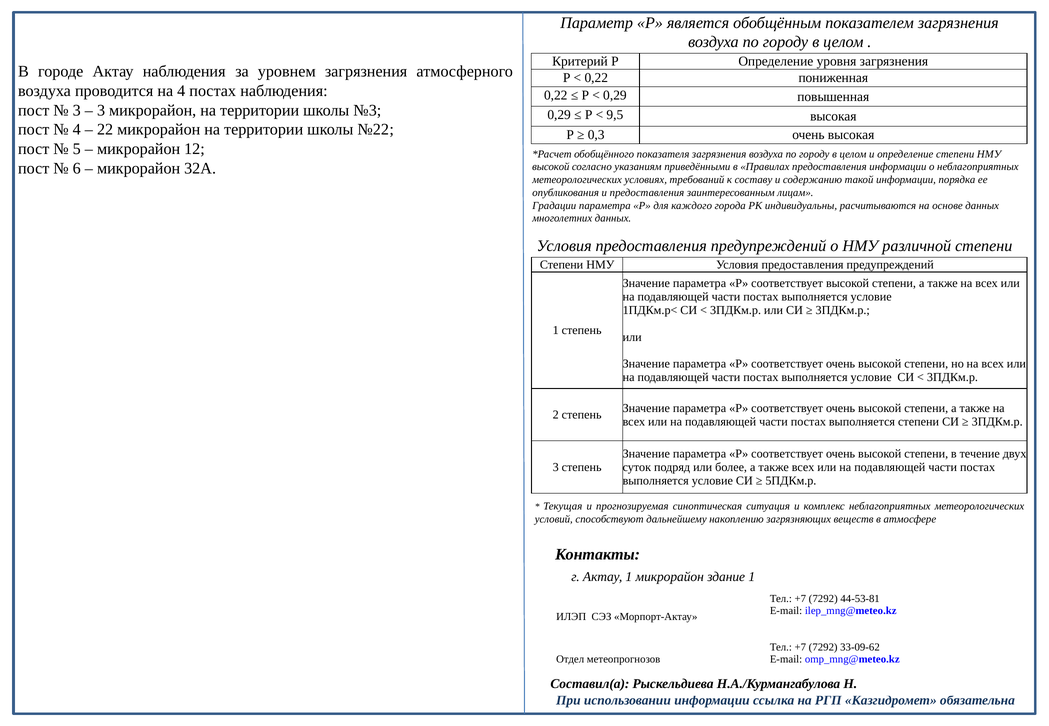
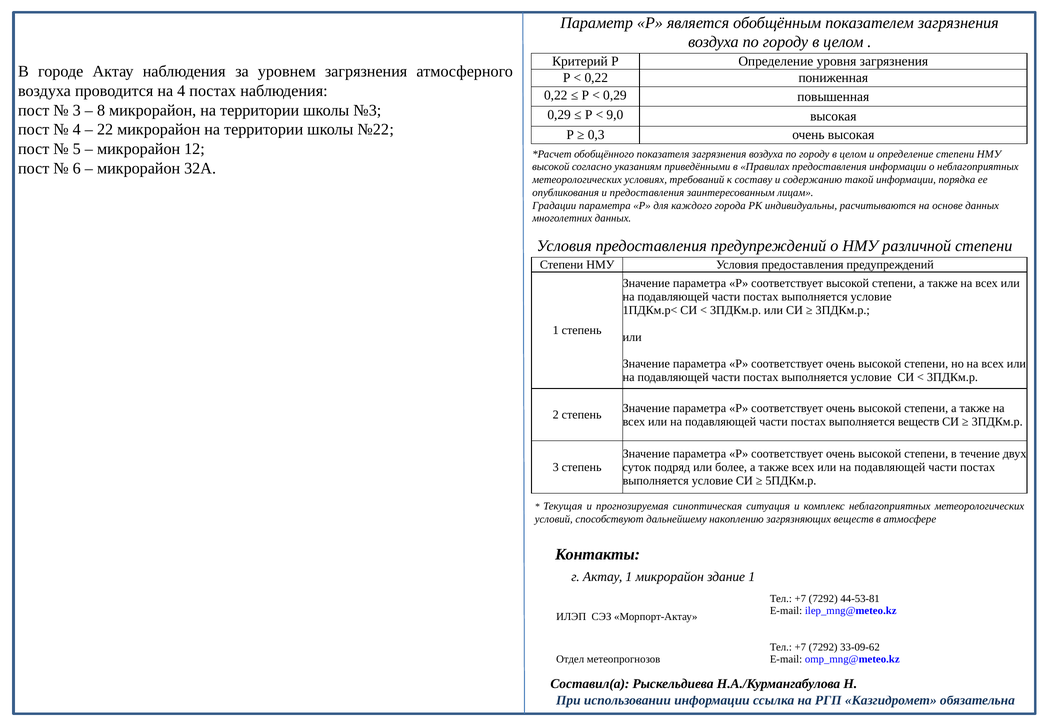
3: 3 -> 8 (101, 110)
9,5: 9,5 -> 9,0 (615, 115)
выполняется степени: степени -> веществ (919, 422)
